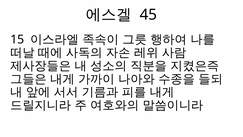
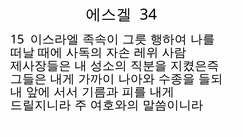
45: 45 -> 34 (148, 15)
